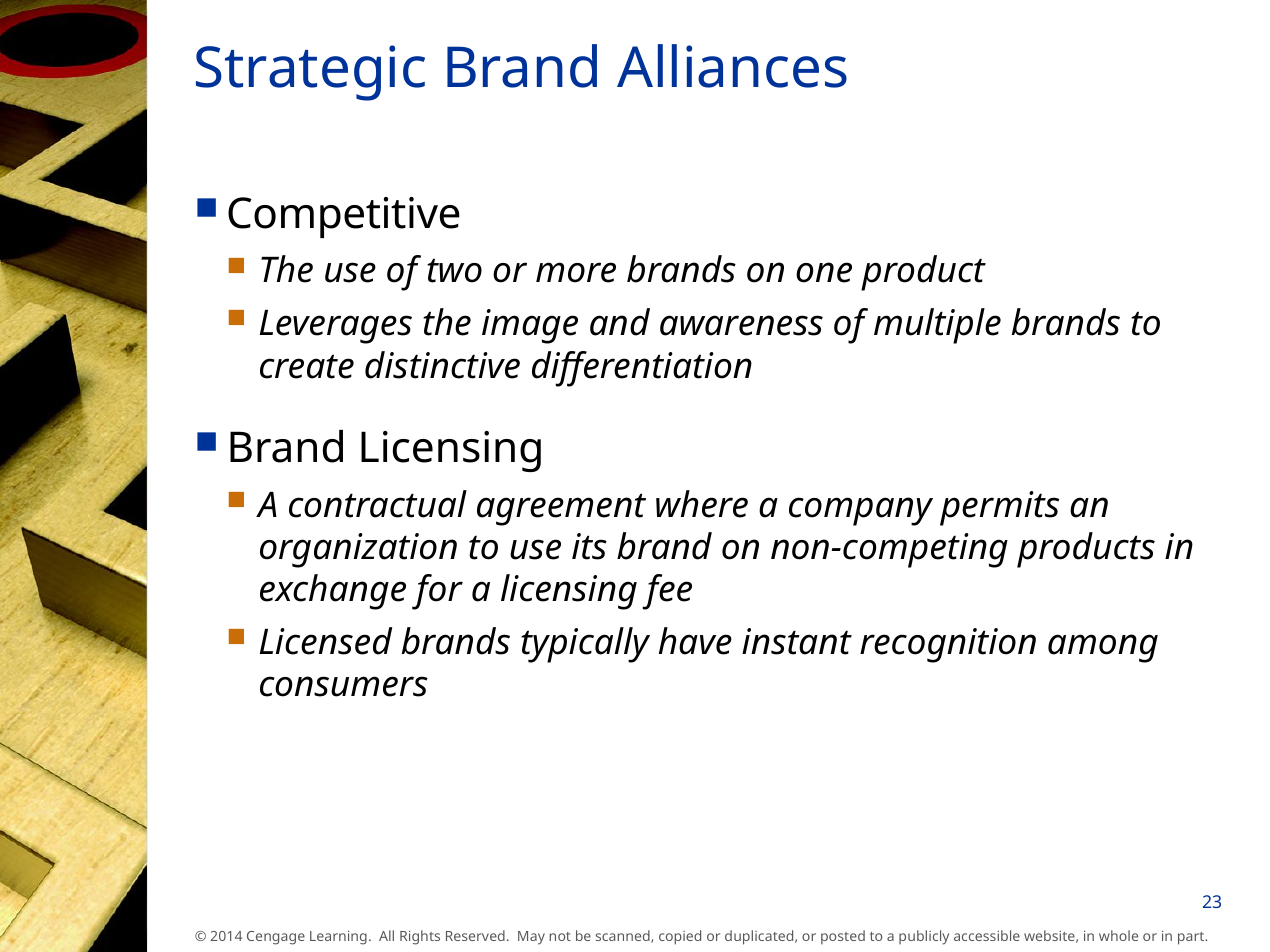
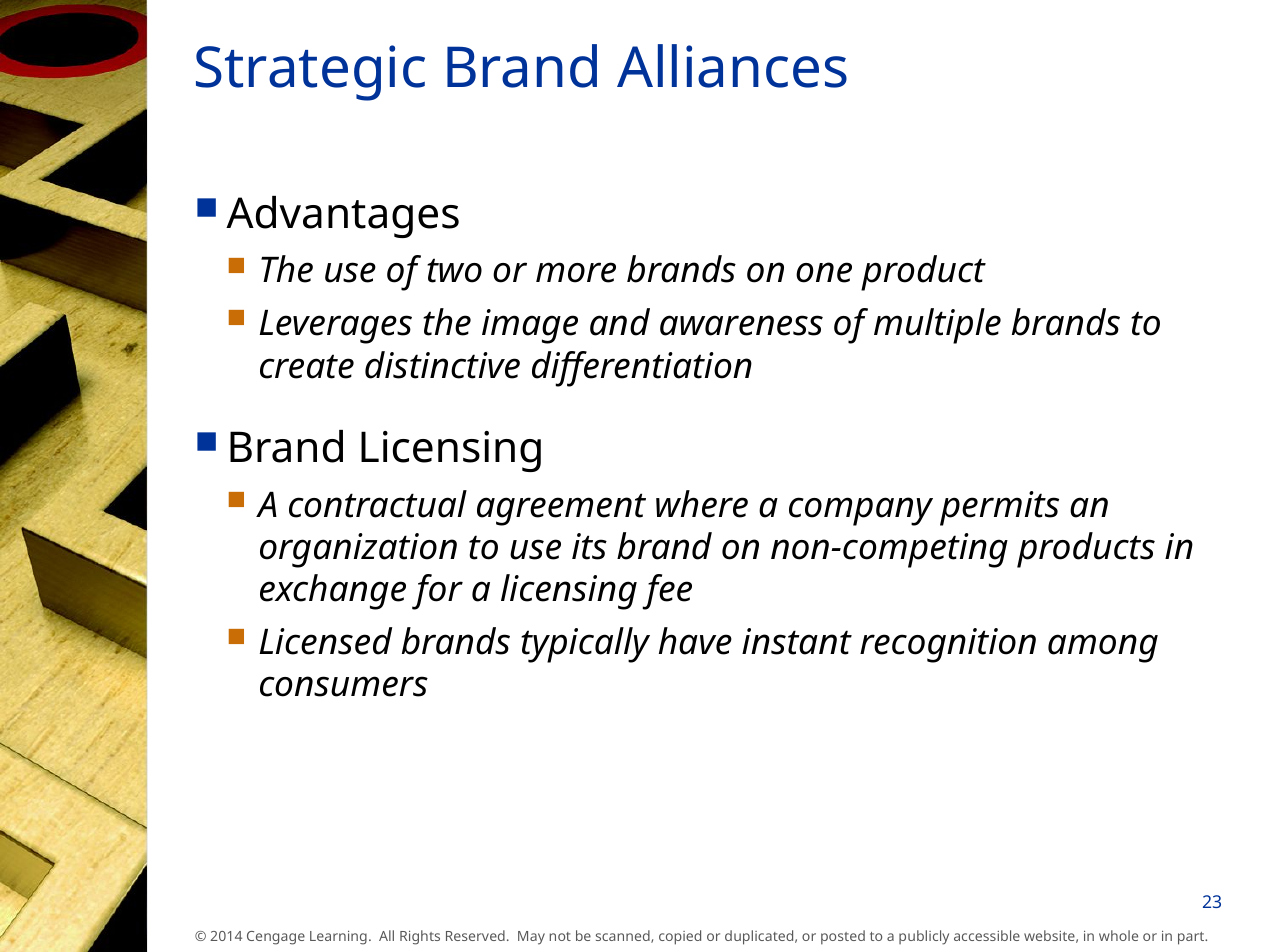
Competitive: Competitive -> Advantages (344, 215)
